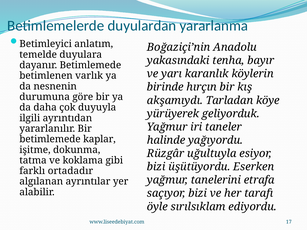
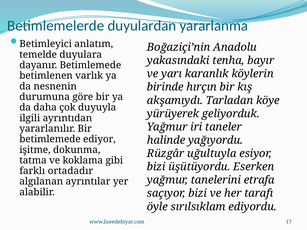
kaplar: kaplar -> ediyor (99, 139)
